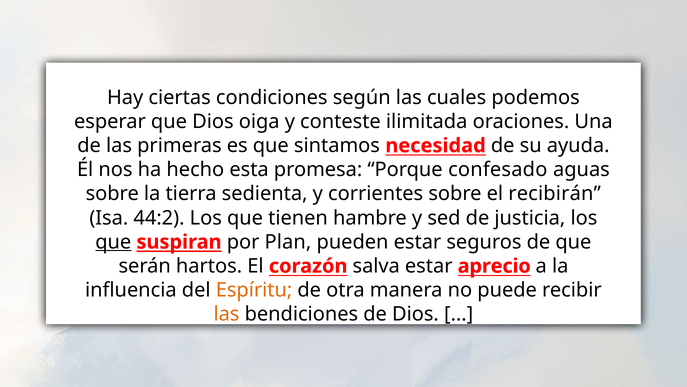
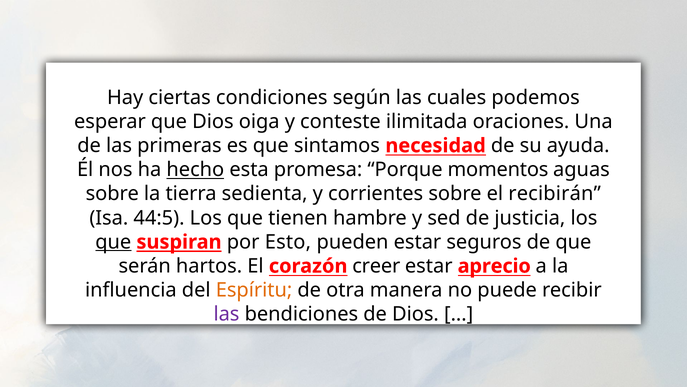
hecho underline: none -> present (195, 169)
confesado: confesado -> momentos (498, 169)
44:2: 44:2 -> 44:5 (159, 218)
Plan: Plan -> Esto (288, 242)
salva: salva -> creer (376, 266)
las colour: orange -> purple (226, 314)
